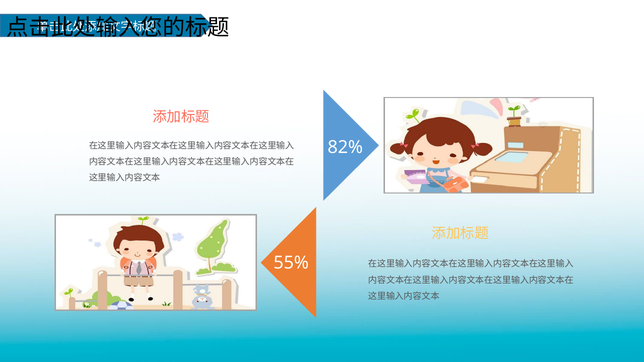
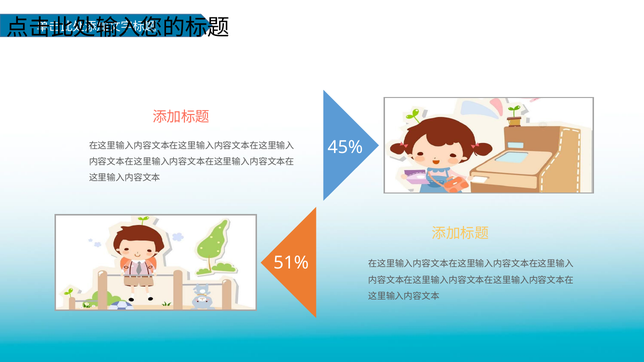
82%: 82% -> 45% (345, 147)
55%: 55% -> 51% (291, 263)
